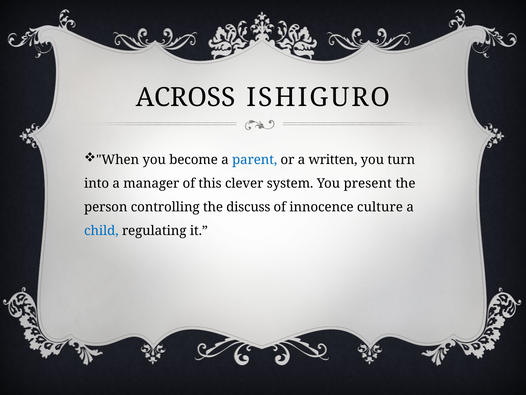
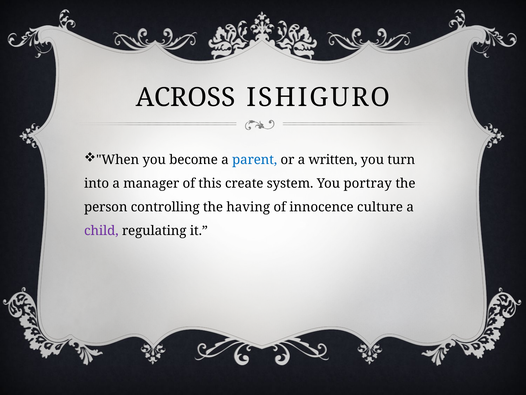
clever: clever -> create (244, 183)
present: present -> portray (368, 183)
discuss: discuss -> having (248, 207)
child colour: blue -> purple (101, 231)
